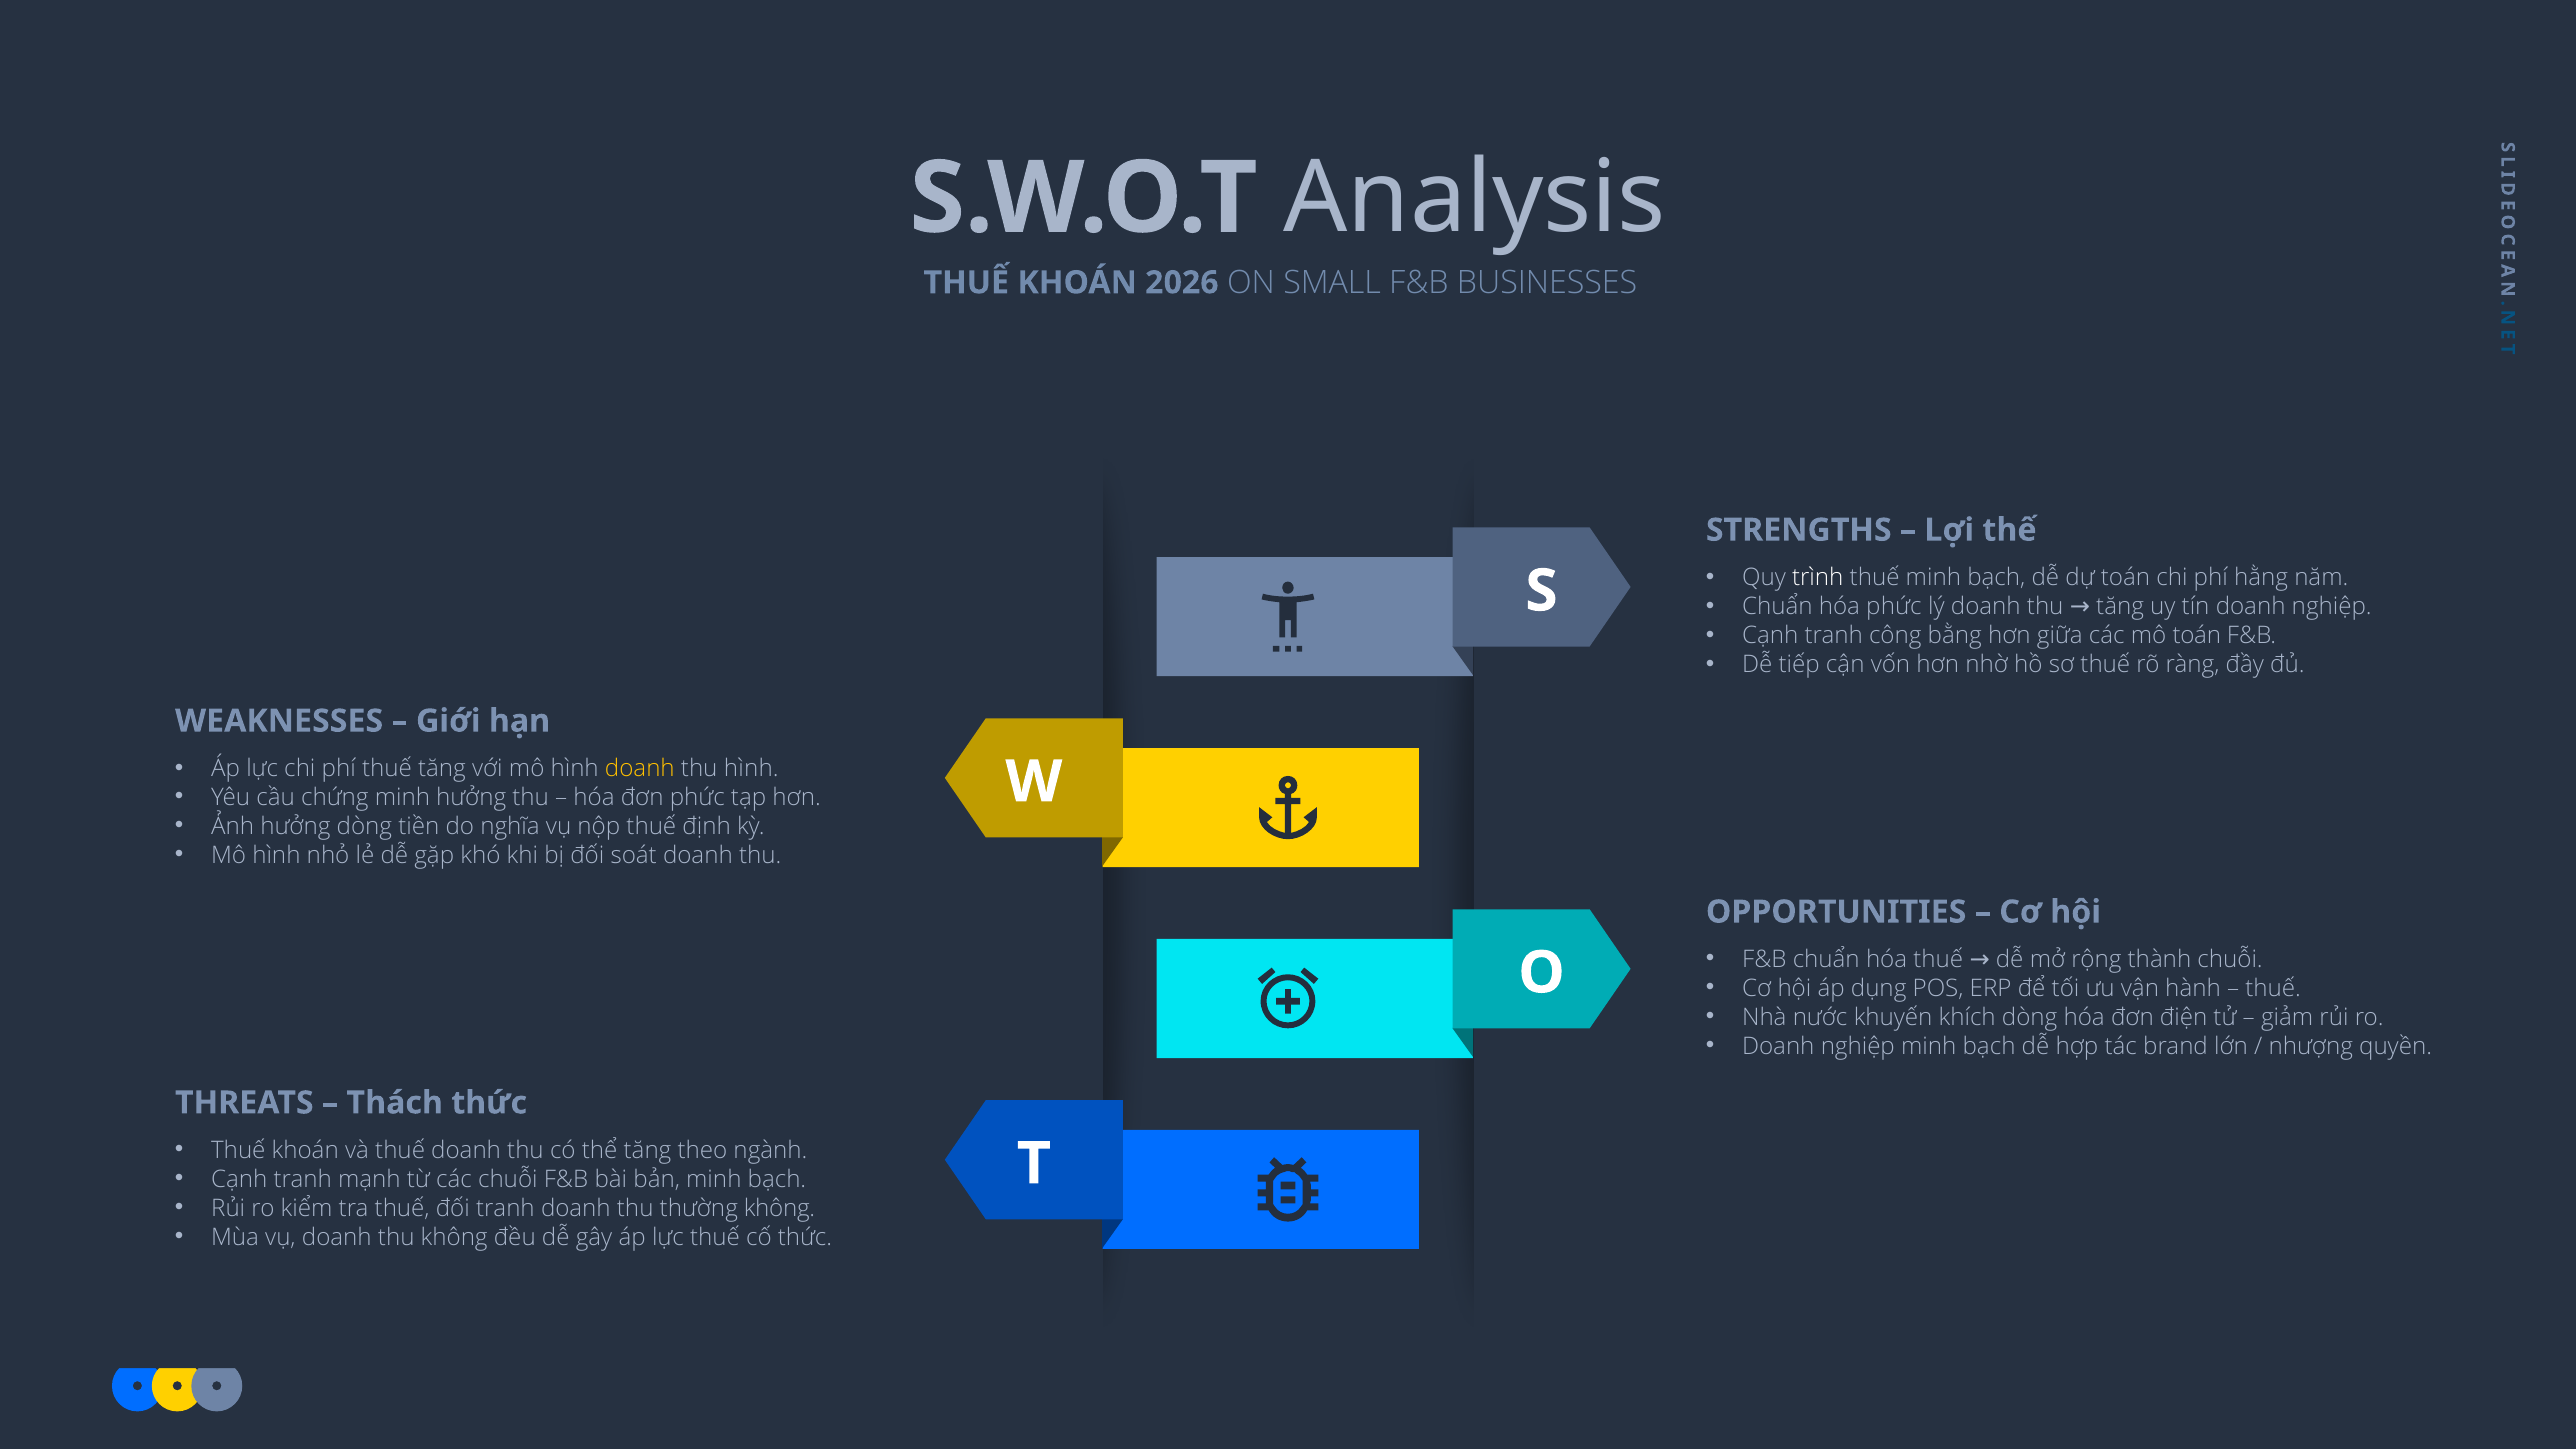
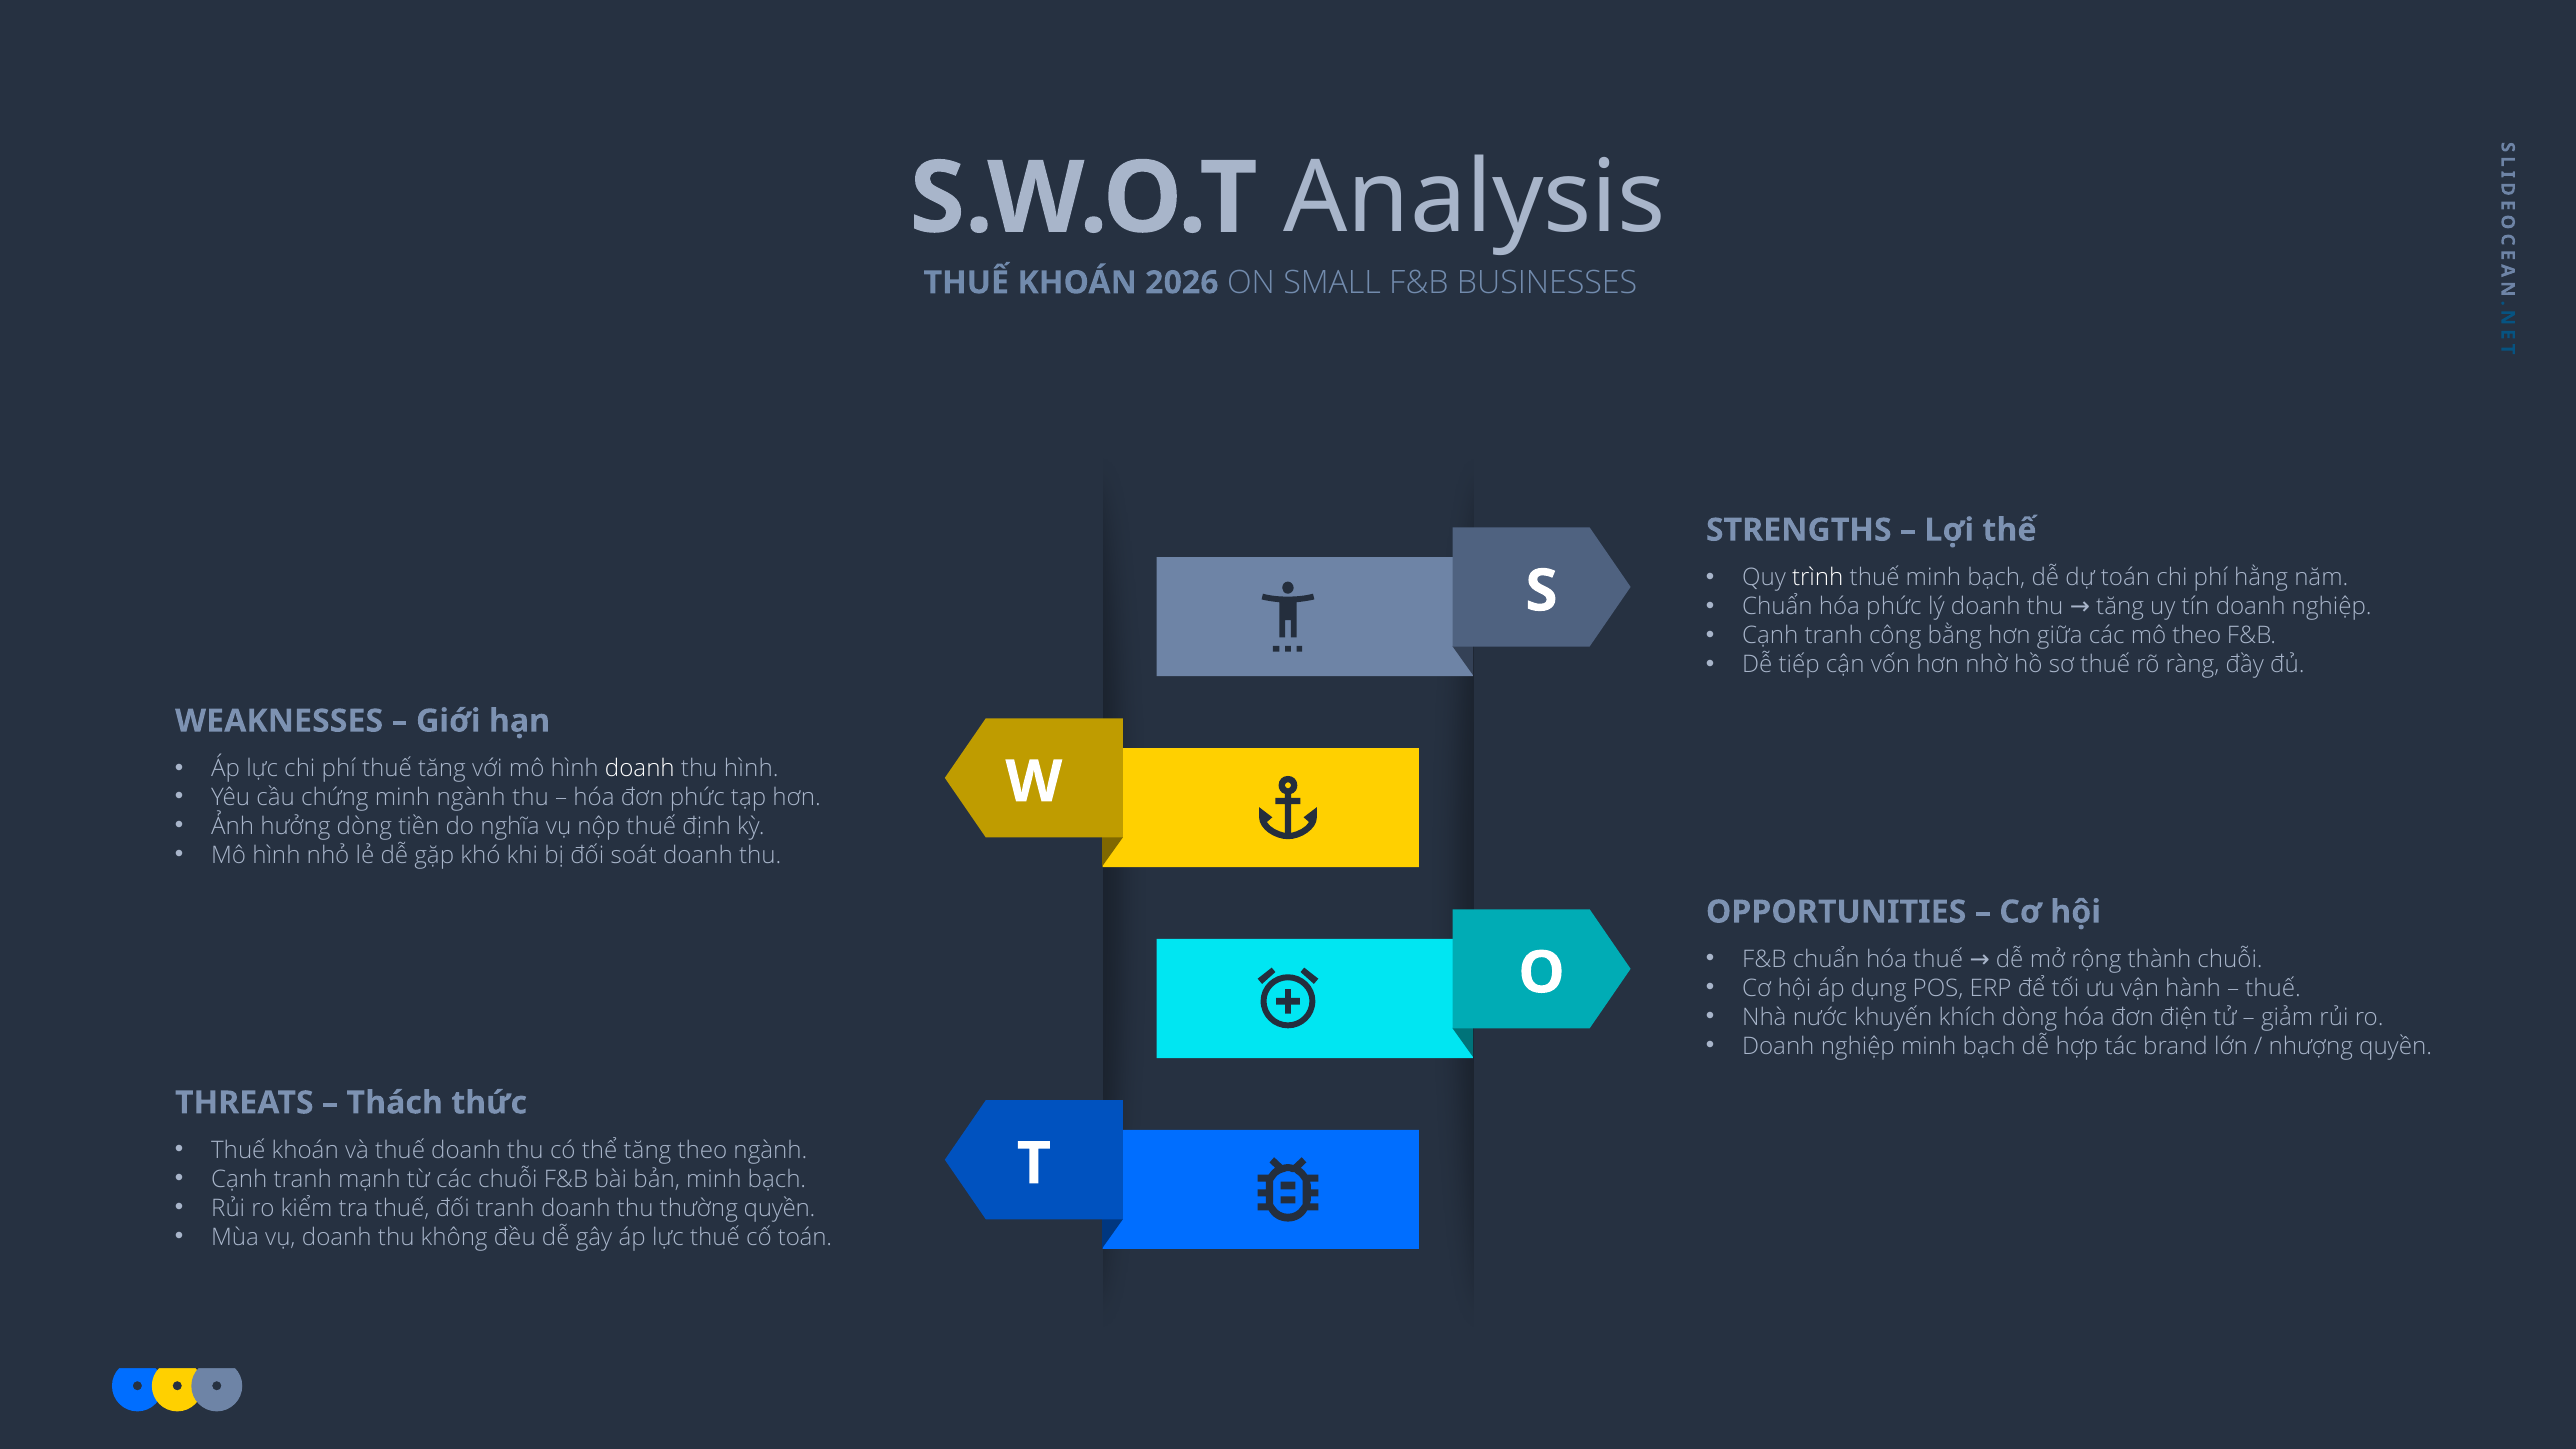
mô toán: toán -> theo (2197, 635)
doanh colour: yellow -> white (640, 768)
minh hưởng: hưởng -> ngành (471, 797)
thường không: không -> quyền (780, 1208)
cố thức: thức -> toán (805, 1237)
